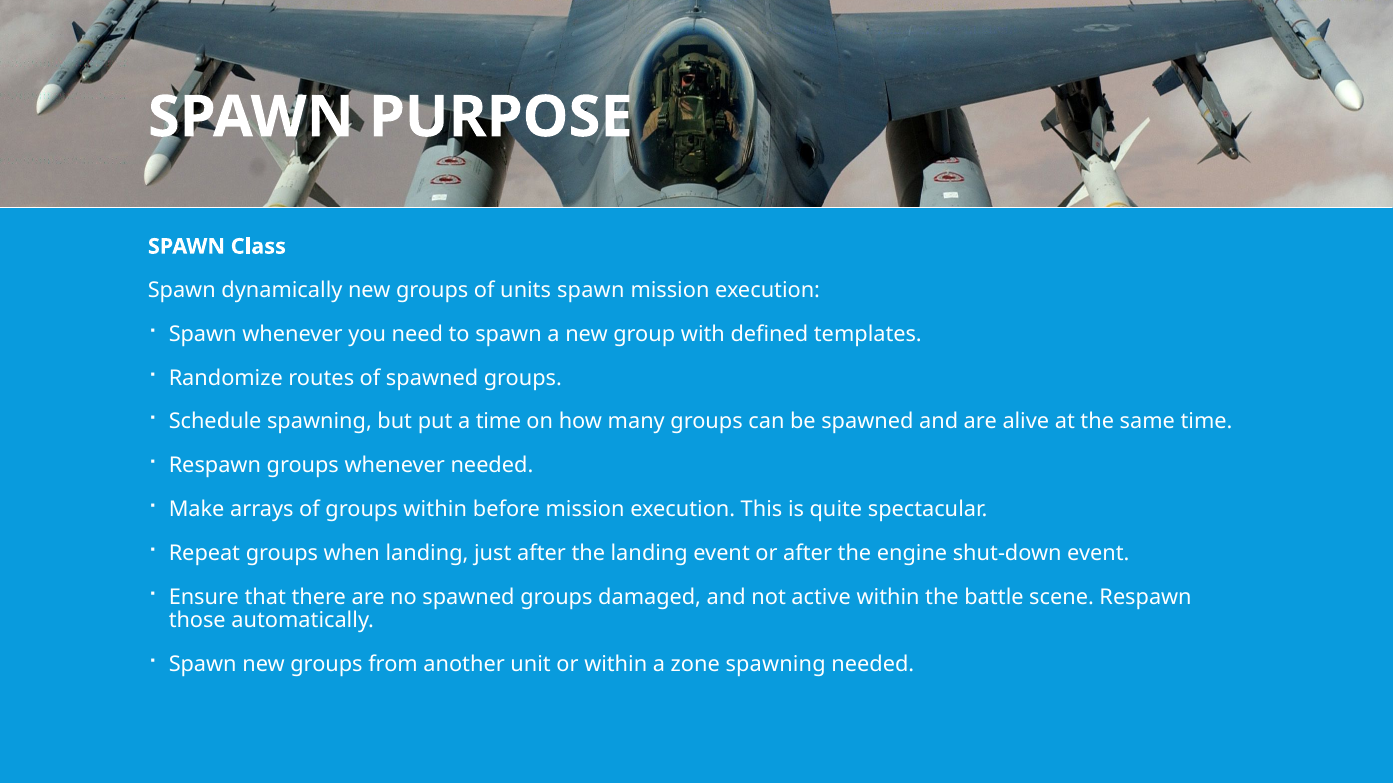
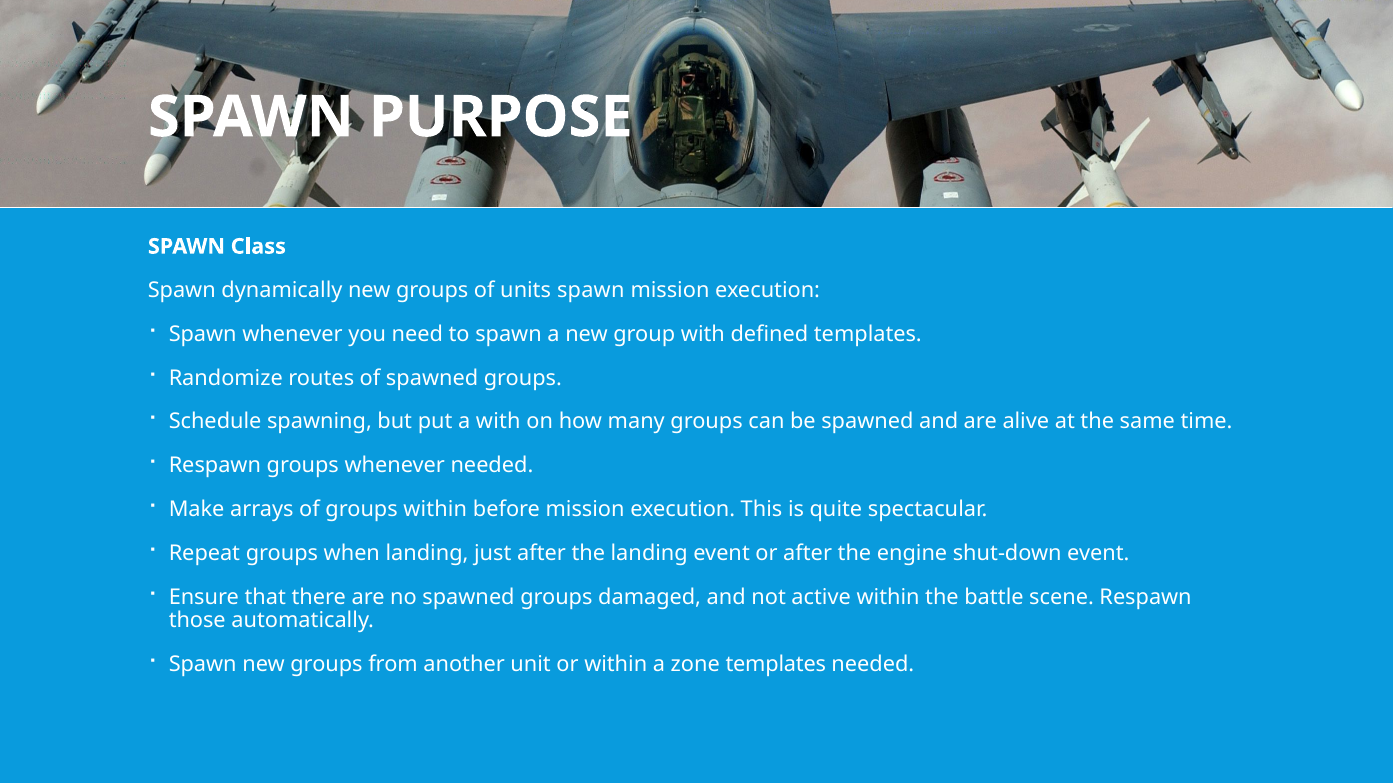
a time: time -> with (498, 422)
zone spawning: spawning -> templates (776, 665)
